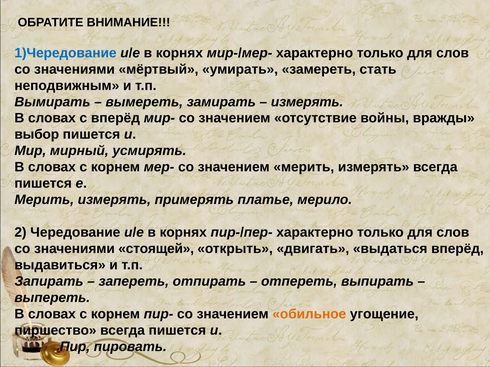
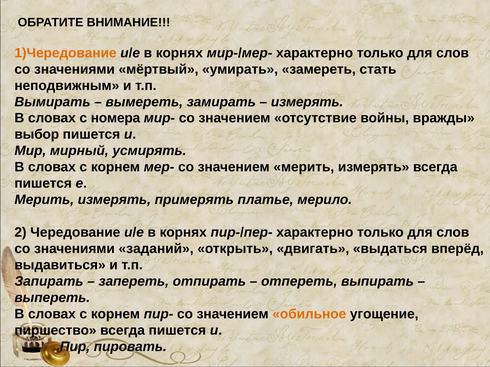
1)Чередование colour: blue -> orange (65, 53)
с вперёд: вперёд -> номера (116, 118)
стоящей: стоящей -> заданий (156, 249)
